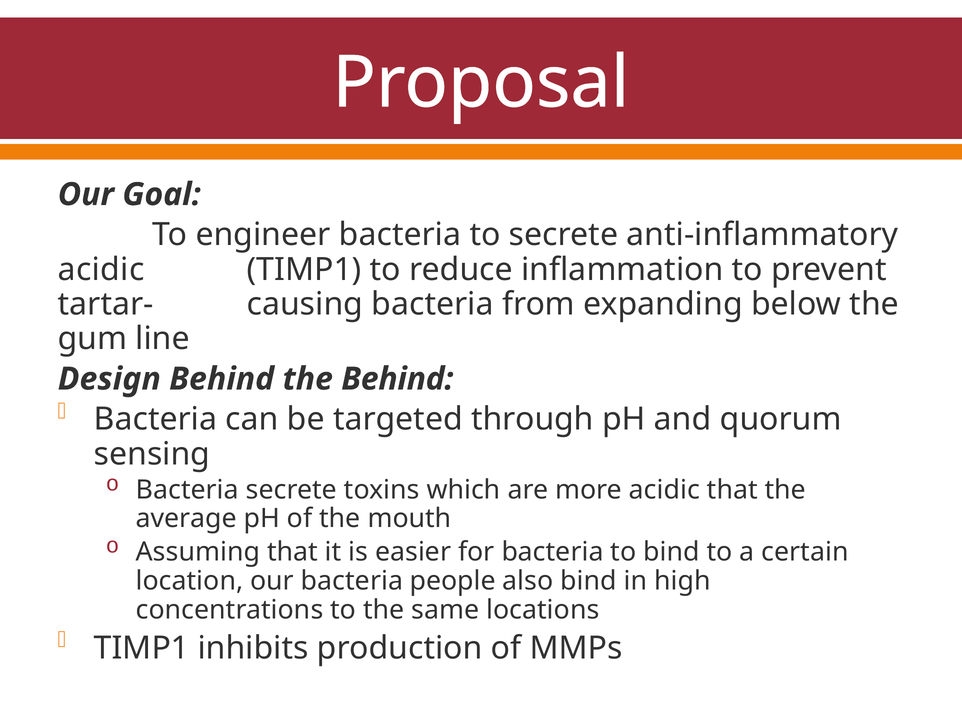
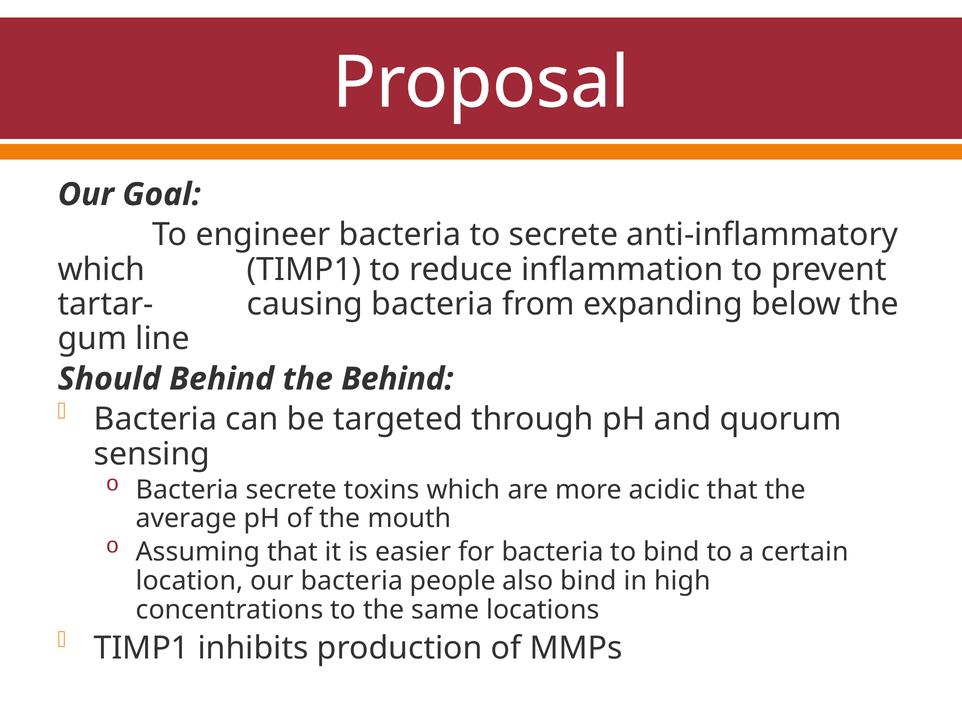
acidic: acidic -> which (101, 270)
Design: Design -> Should (109, 379)
